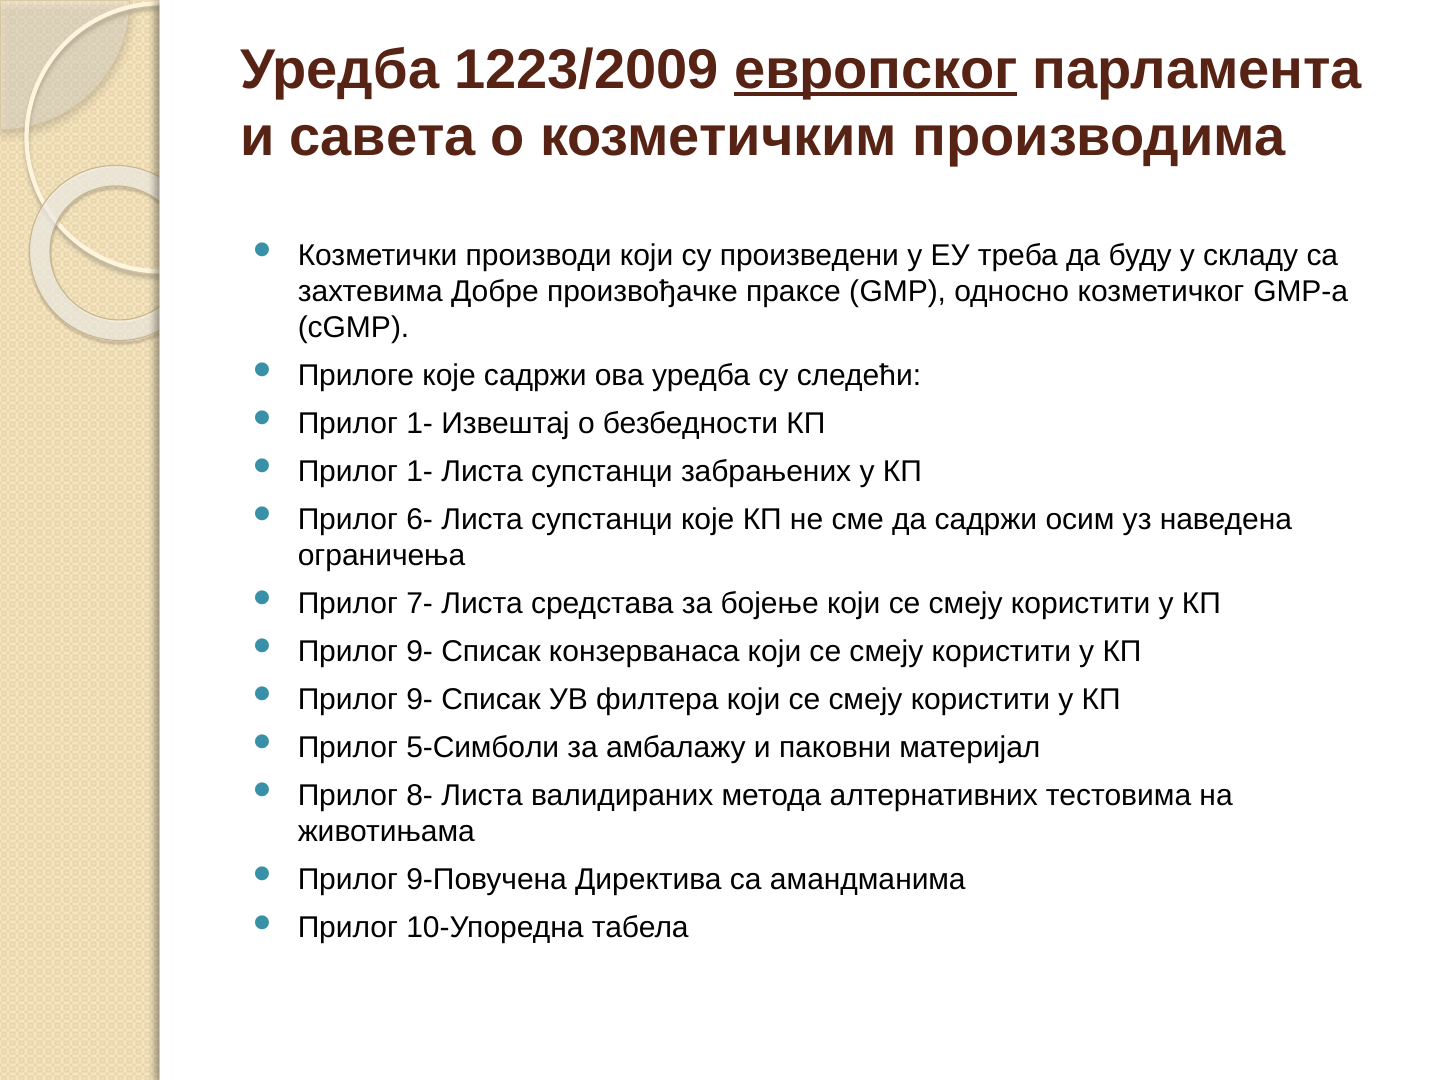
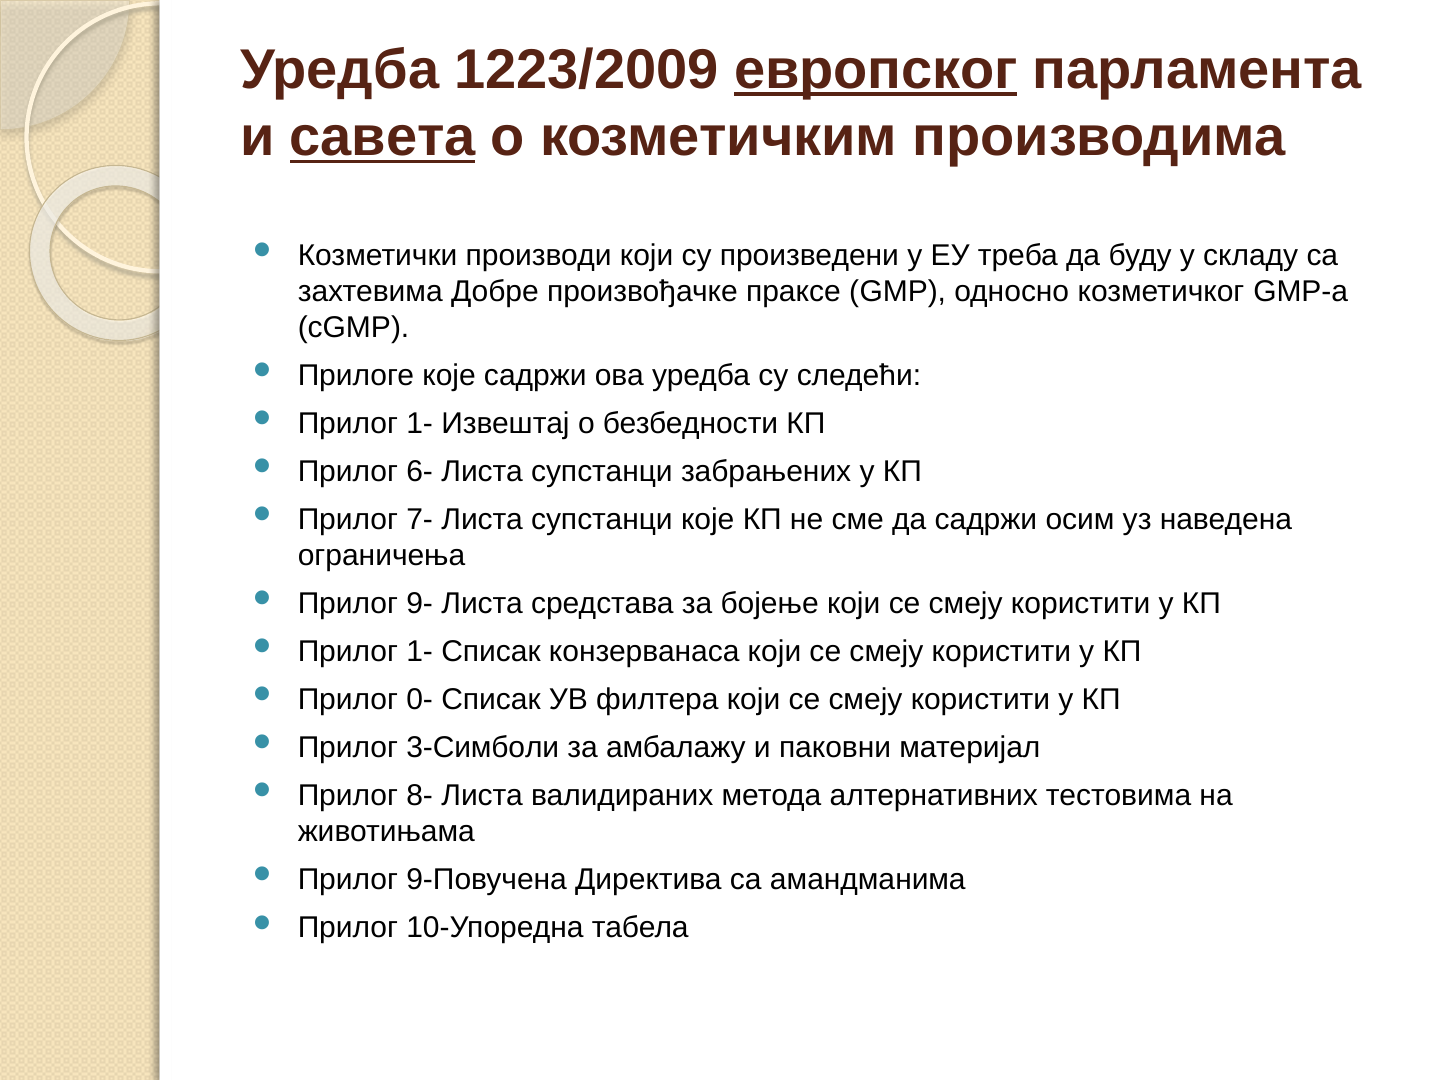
савета underline: none -> present (383, 137)
1-: 1- -> 6- (420, 471)
6-: 6- -> 7- (420, 519)
7-: 7- -> 9- (420, 603)
9-: 9- -> 1- (420, 651)
9-: 9- -> 0- (420, 699)
5-Симболи: 5-Симболи -> 3-Симболи (483, 747)
